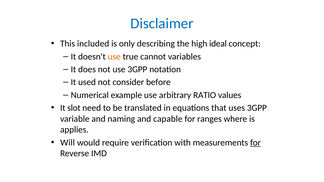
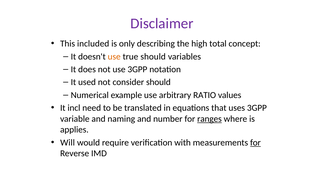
Disclaimer colour: blue -> purple (162, 24)
ideal: ideal -> total (218, 44)
true cannot: cannot -> should (153, 57)
consider before: before -> should (158, 82)
slot: slot -> incl (74, 108)
capable: capable -> number (168, 119)
ranges underline: none -> present (209, 119)
